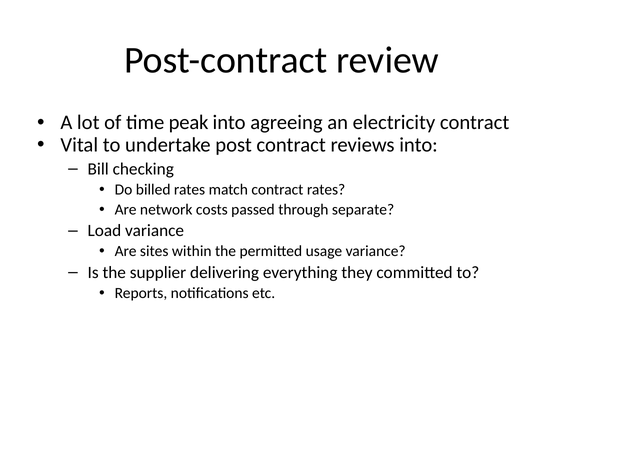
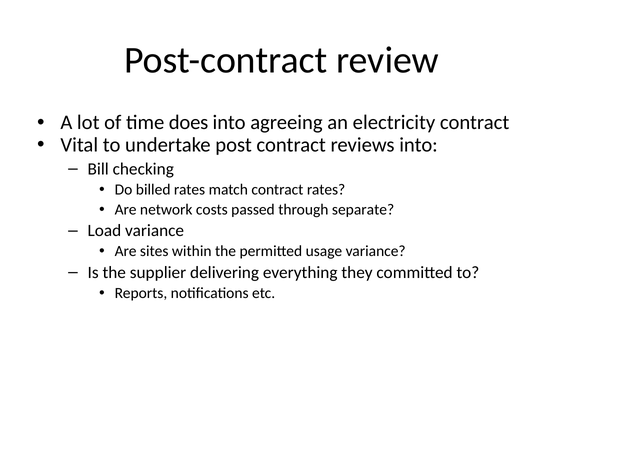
peak: peak -> does (189, 123)
